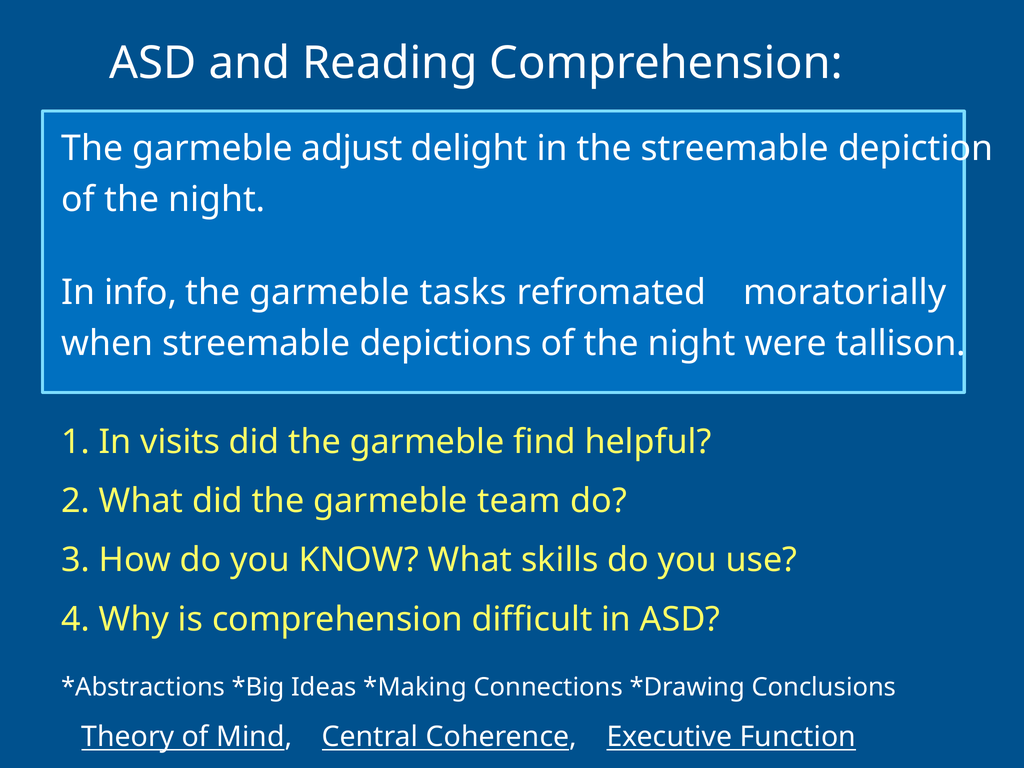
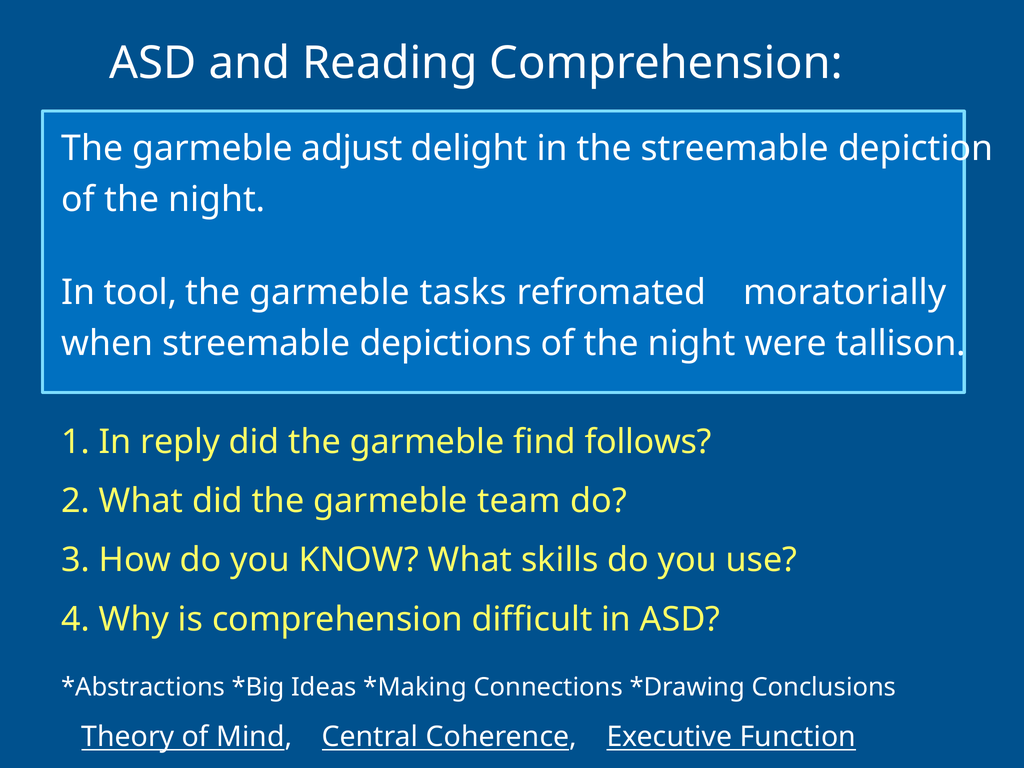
info: info -> tool (141, 293)
visits: visits -> reply (180, 442)
helpful: helpful -> follows (648, 442)
